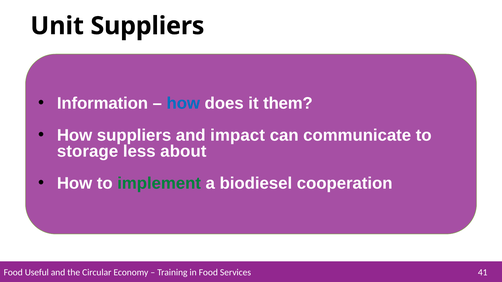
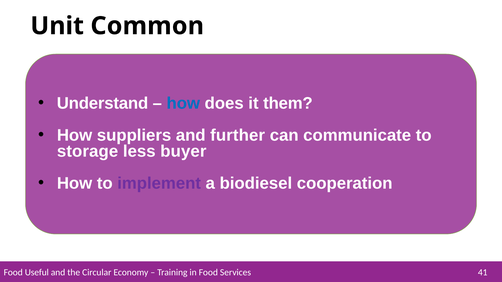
Unit Suppliers: Suppliers -> Common (147, 26)
Information: Information -> Understand (103, 103)
impact: impact -> further (238, 135)
about: about -> buyer (183, 152)
implement colour: green -> purple (159, 184)
